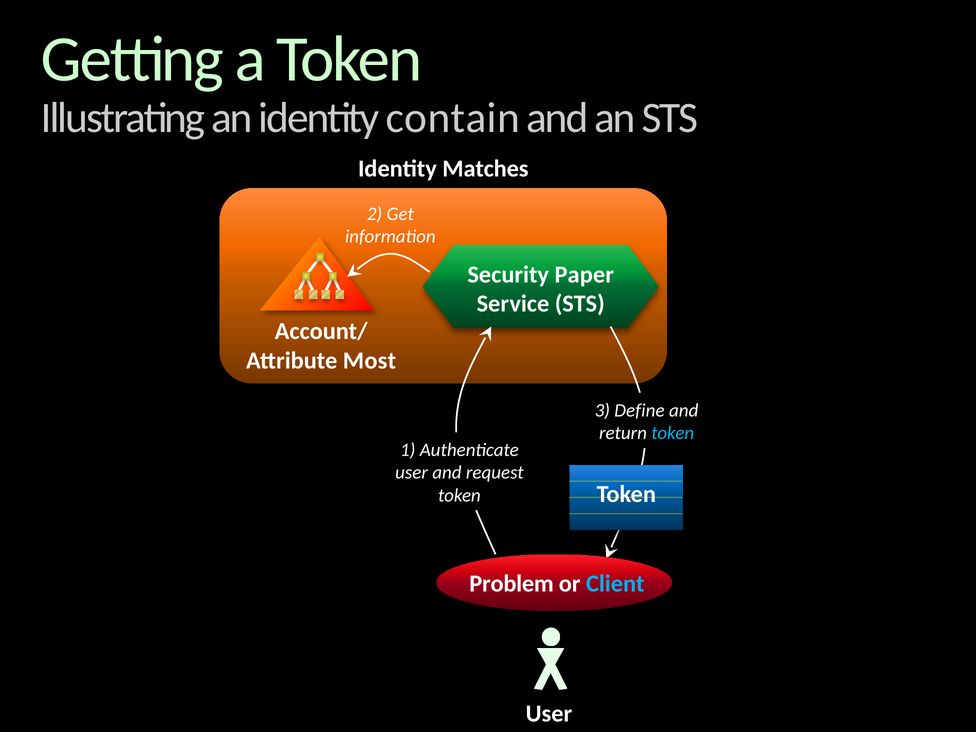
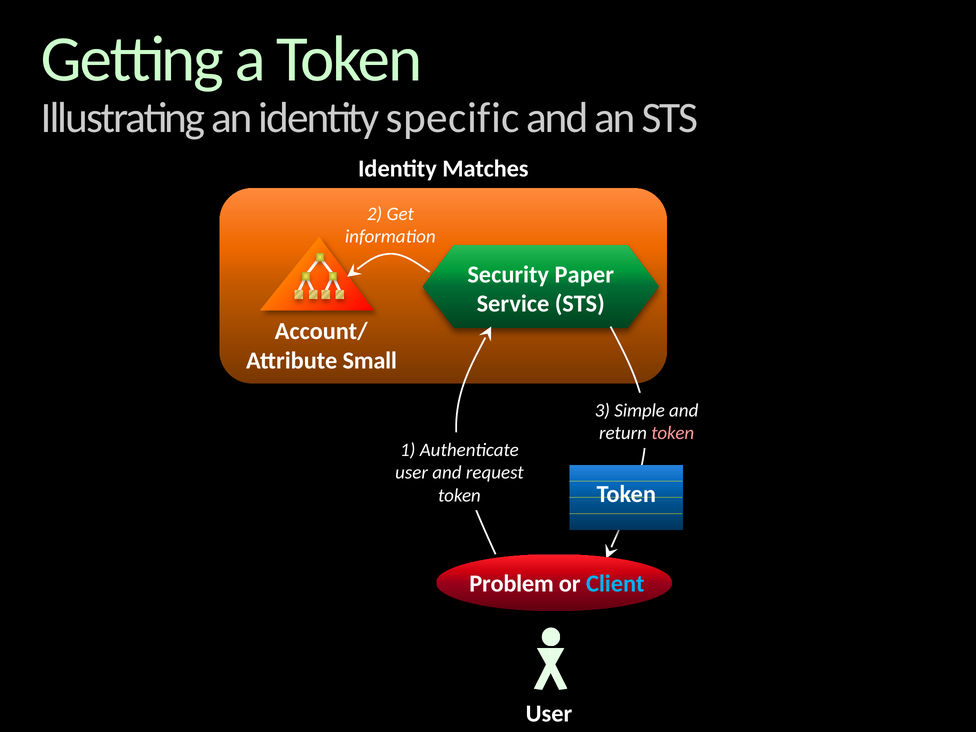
contain: contain -> specific (453, 118)
Most: Most -> Small (370, 361)
Define: Define -> Simple (640, 410)
token colour: light blue -> pink (673, 433)
